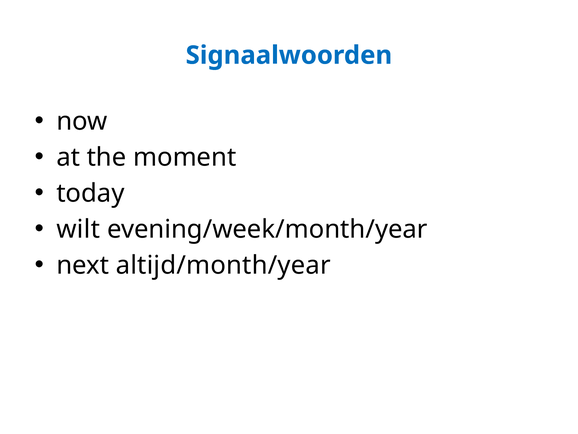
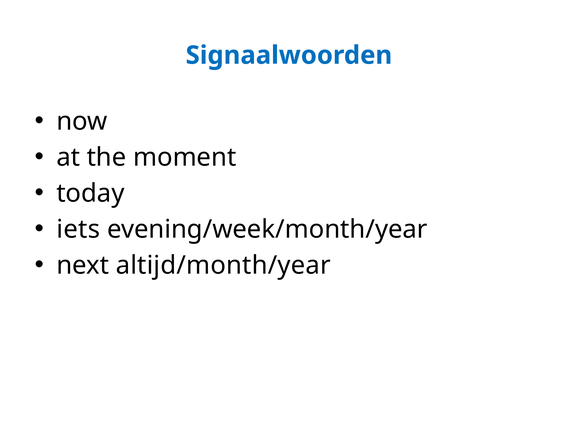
wilt: wilt -> iets (78, 229)
